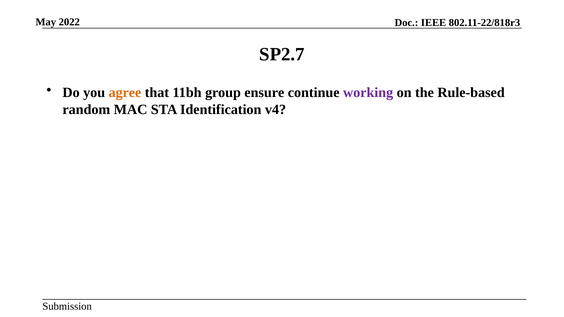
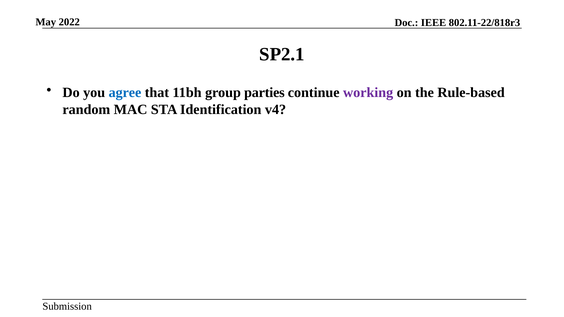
SP2.7: SP2.7 -> SP2.1 (282, 54)
agree colour: orange -> blue (125, 93)
ensure: ensure -> parties (264, 93)
